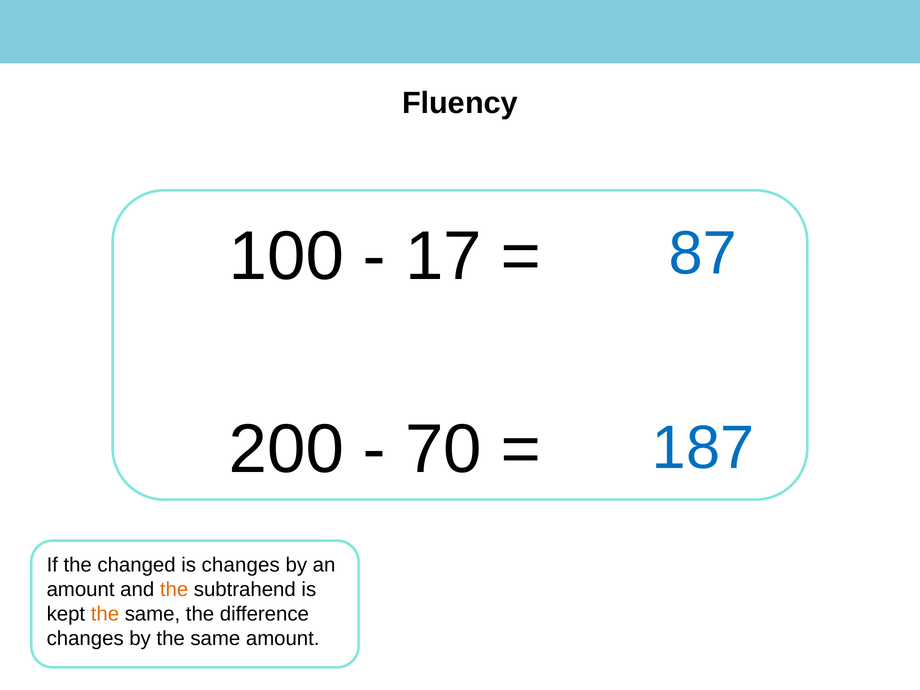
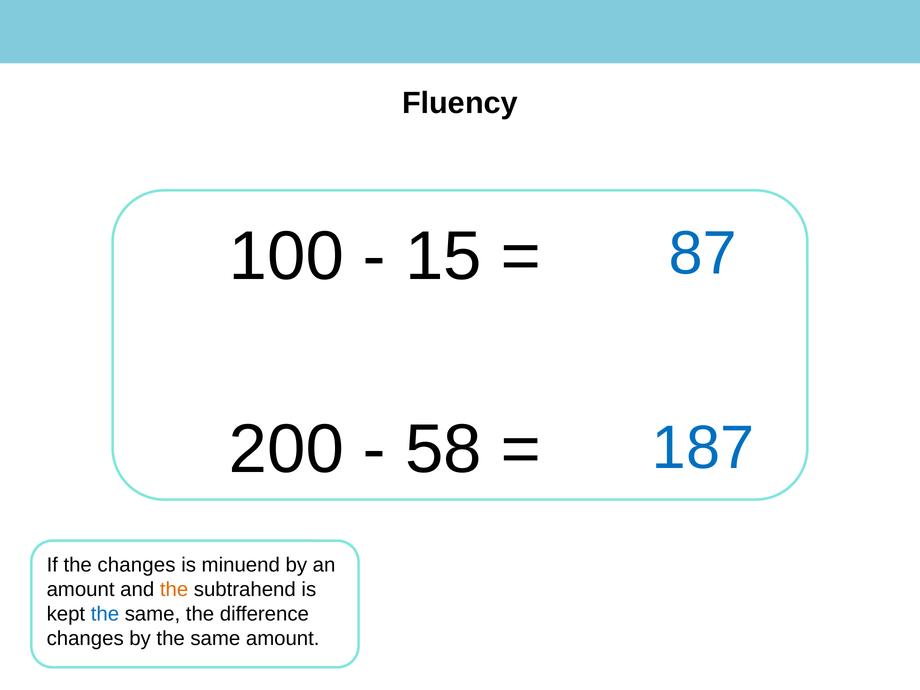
17: 17 -> 15 (443, 256)
70: 70 -> 58 (443, 449)
the changed: changed -> changes (136, 565)
is changes: changes -> minuend (241, 565)
the colour: orange -> blue (105, 614)
